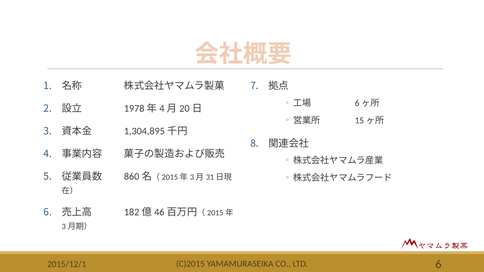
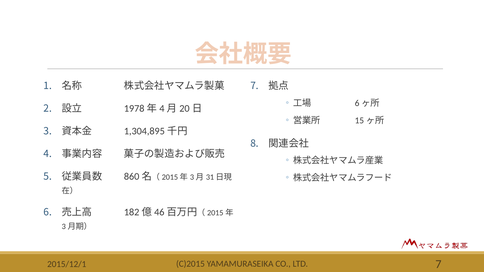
LTD 6: 6 -> 7 (438, 264)
